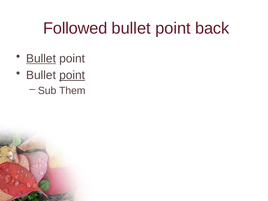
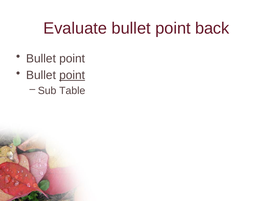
Followed: Followed -> Evaluate (75, 28)
Bullet underline: present -> none (41, 59)
Them: Them -> Table (72, 91)
